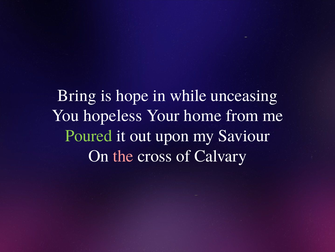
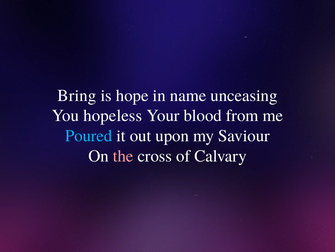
while: while -> name (188, 95)
home: home -> blood (203, 115)
Poured colour: light green -> light blue (89, 135)
